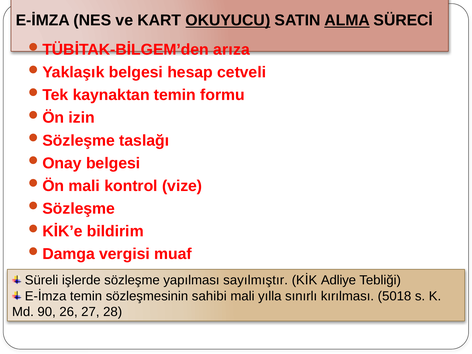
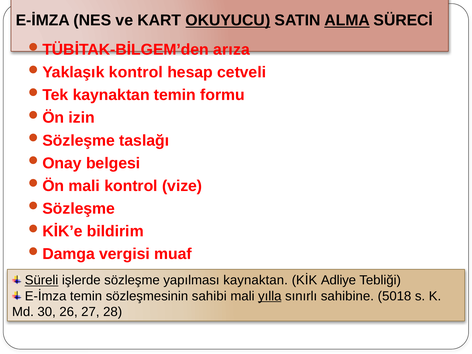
belgesi: belgesi -> kontrol (136, 72)
Süreli underline: none -> present (42, 280)
yapılması sayılmıştır: sayılmıştır -> kaynaktan (256, 280)
yılla underline: none -> present (270, 296)
kırılması: kırılması -> sahibine (347, 296)
90: 90 -> 30 (47, 312)
